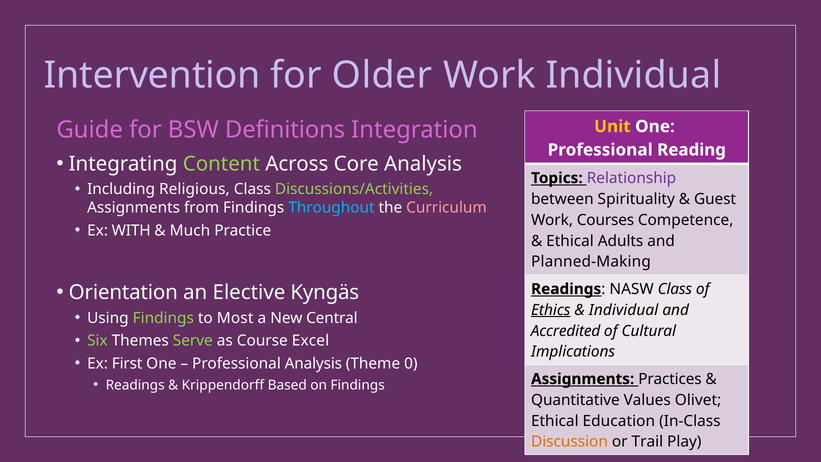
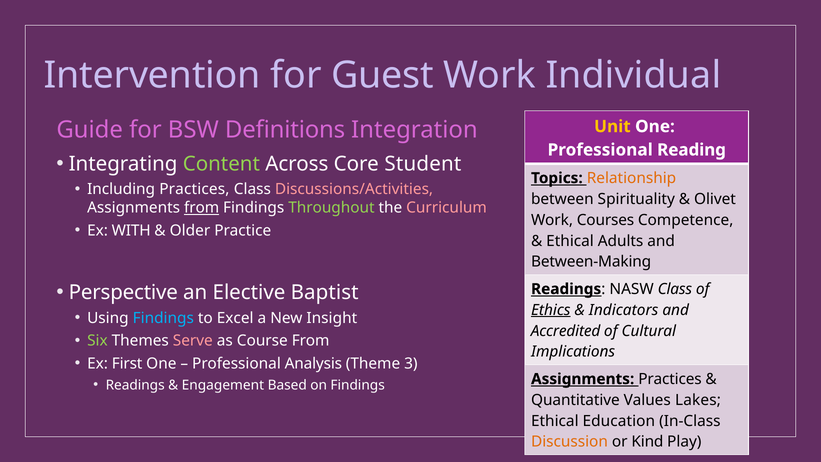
Older: Older -> Guest (383, 75)
Core Analysis: Analysis -> Student (423, 164)
Relationship colour: purple -> orange (631, 178)
Including Religious: Religious -> Practices (194, 189)
Discussions/Activities colour: light green -> pink (354, 189)
Guest: Guest -> Olivet (715, 199)
from underline: none -> present (202, 208)
Throughout colour: light blue -> light green (331, 208)
Much: Much -> Older (190, 231)
Planned-Making: Planned-Making -> Between-Making (591, 262)
Orientation: Orientation -> Perspective (123, 292)
Kyngäs: Kyngäs -> Baptist (325, 292)
Individual: Individual -> Indicators (624, 310)
Findings colour: light green -> light blue (163, 318)
Most: Most -> Excel (235, 318)
Central: Central -> Insight (332, 318)
Serve colour: light green -> pink (193, 341)
Course Excel: Excel -> From (311, 341)
0: 0 -> 3 (411, 363)
Krippendorff: Krippendorff -> Engagement (223, 385)
Olivet: Olivet -> Lakes (698, 400)
Trail: Trail -> Kind (647, 442)
